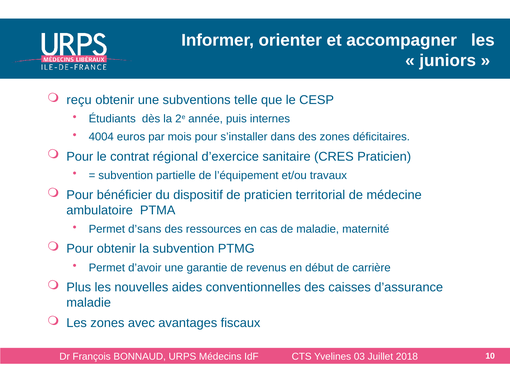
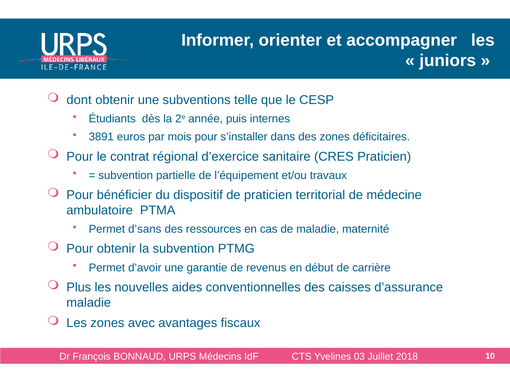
reçu: reçu -> dont (79, 100)
4004: 4004 -> 3891 (101, 137)
